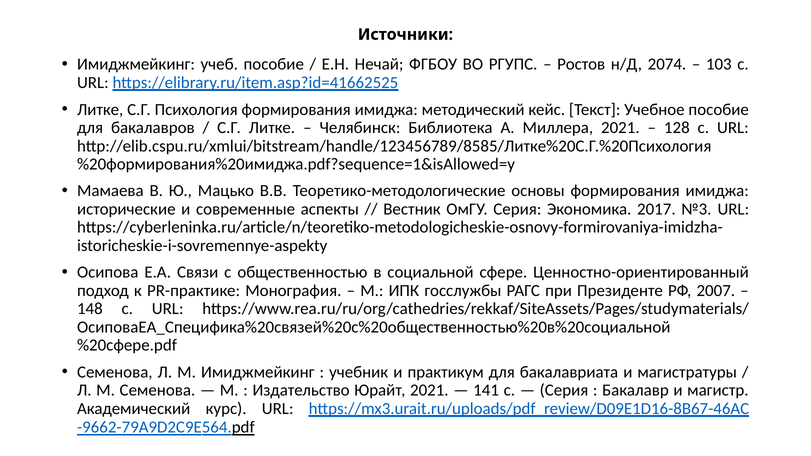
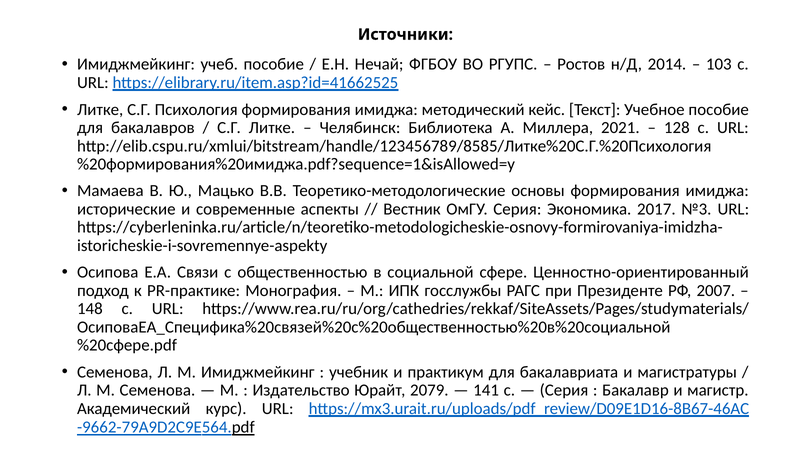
2074: 2074 -> 2014 (667, 64)
Юрайт 2021: 2021 -> 2079 (429, 390)
